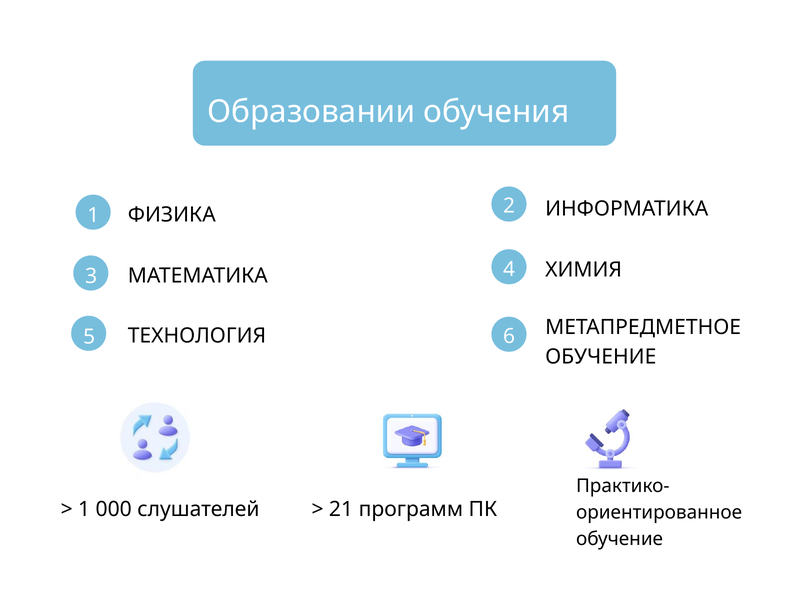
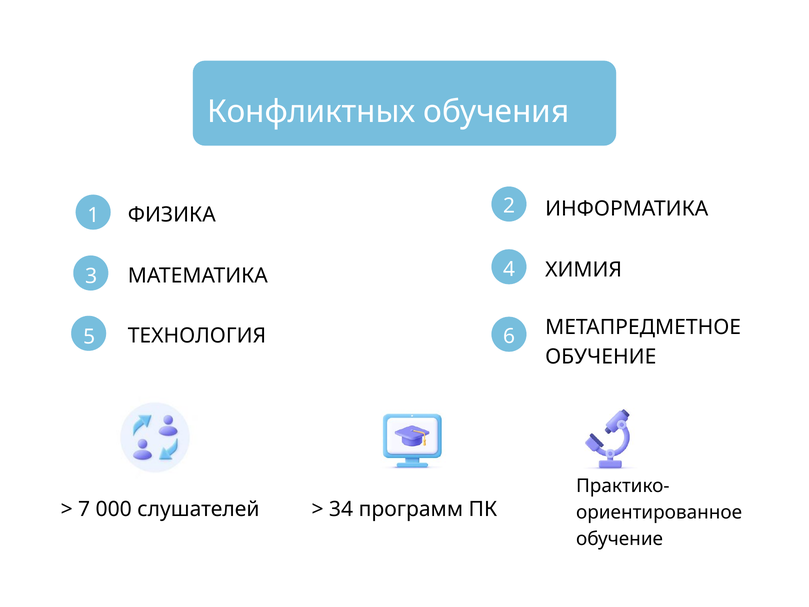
Образовании: Образовании -> Конфликтных (311, 112)
1: 1 -> 7 (84, 509)
21: 21 -> 34 (341, 509)
